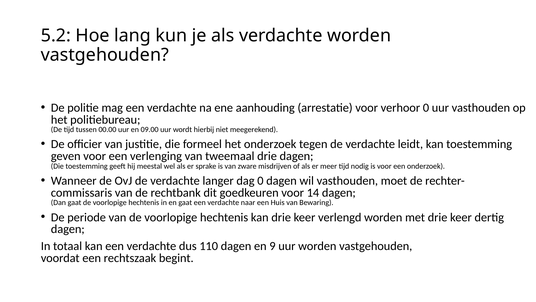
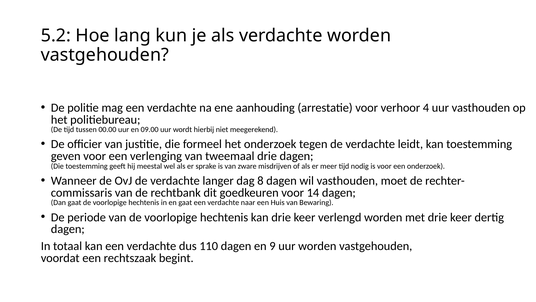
verhoor 0: 0 -> 4 (426, 108)
dag 0: 0 -> 8 (260, 180)
